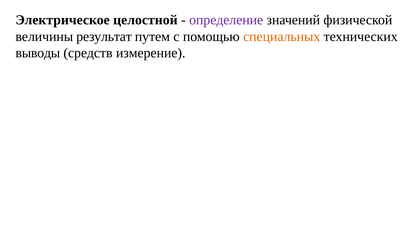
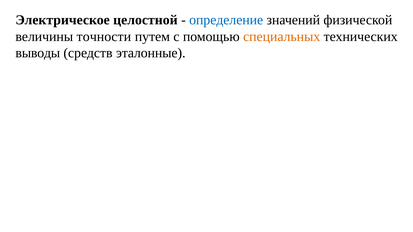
определение colour: purple -> blue (226, 20)
результат: результат -> точности (104, 37)
измерение: измерение -> эталонные (151, 53)
